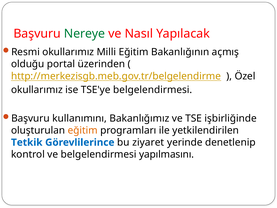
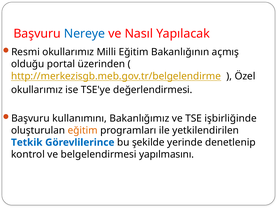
Nereye colour: green -> blue (85, 34)
TSE'ye belgelendirmesi: belgelendirmesi -> değerlendirmesi (153, 90)
ziyaret: ziyaret -> şekilde (148, 142)
